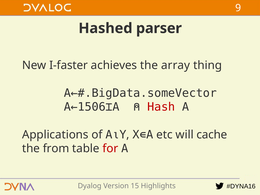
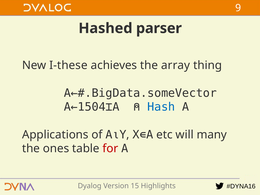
I-faster: I-faster -> I-these (68, 65)
A←1506⌶A: A←1506⌶A -> A←1504⌶A (92, 107)
Hash colour: red -> blue (161, 107)
cache: cache -> many (212, 135)
from: from -> ones (56, 149)
